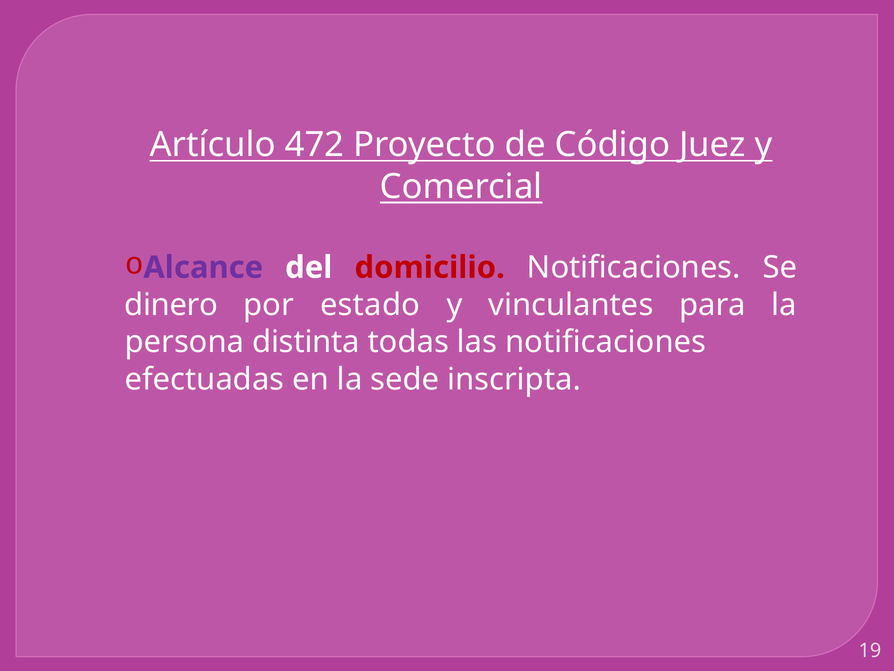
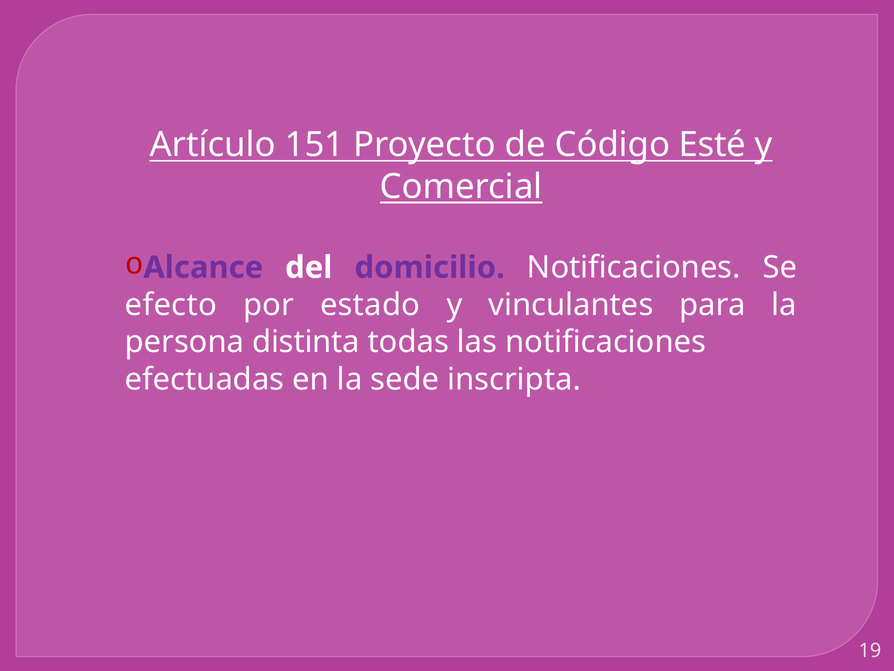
472: 472 -> 151 (314, 145)
Juez: Juez -> Esté (713, 145)
domicilio colour: red -> purple (430, 267)
dinero: dinero -> efecto (171, 305)
